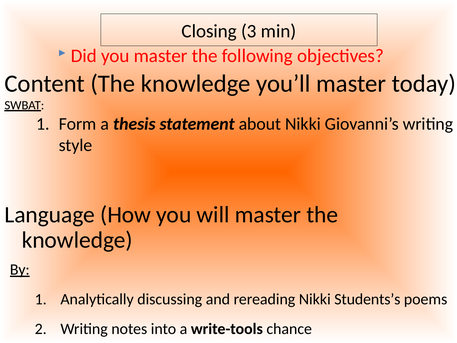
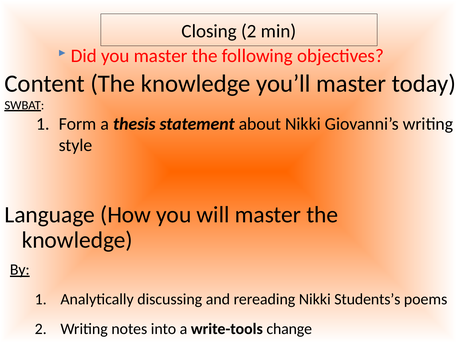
Closing 3: 3 -> 2 (249, 31)
chance: chance -> change (289, 329)
